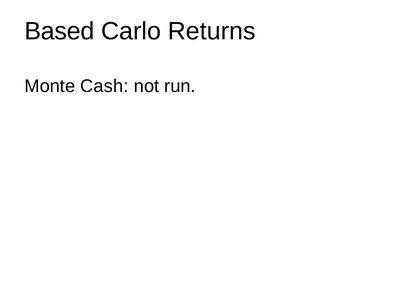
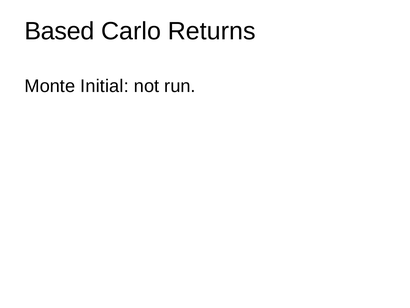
Cash: Cash -> Initial (104, 86)
